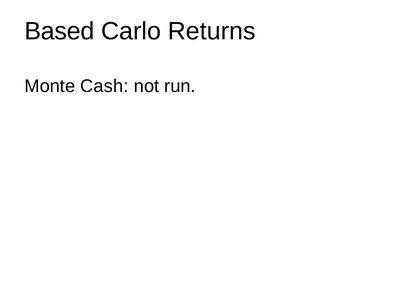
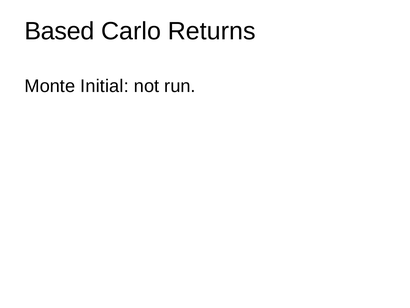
Cash: Cash -> Initial (104, 86)
